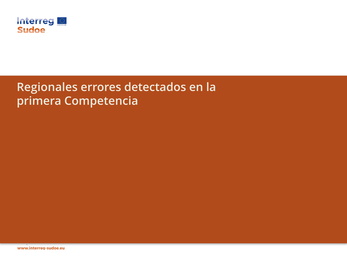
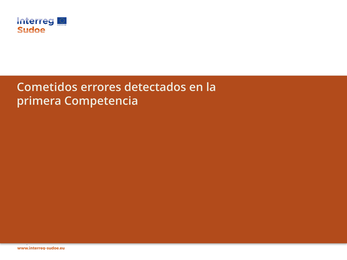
Regionales: Regionales -> Cometidos (47, 87)
